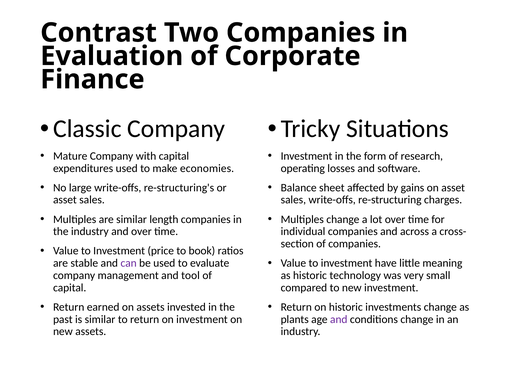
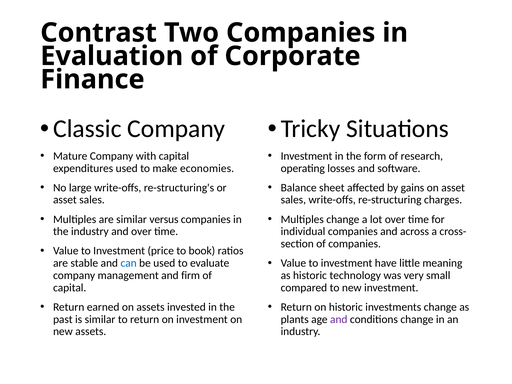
length: length -> versus (164, 219)
can colour: purple -> blue (129, 263)
tool: tool -> firm (191, 275)
